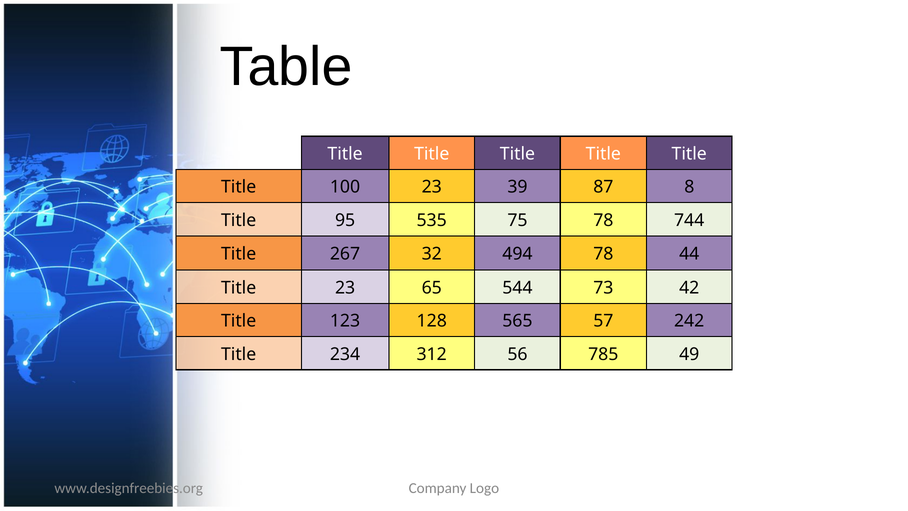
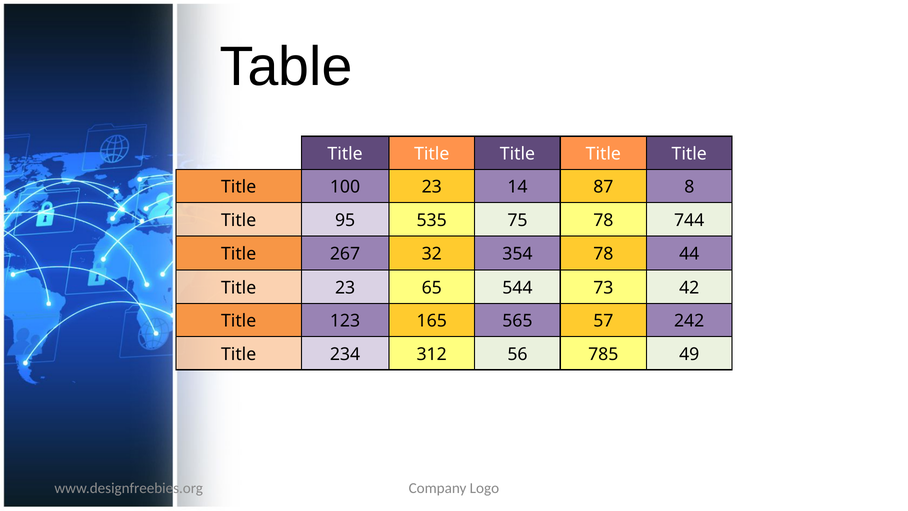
39: 39 -> 14 (517, 187)
494: 494 -> 354 (517, 254)
128: 128 -> 165 (432, 321)
